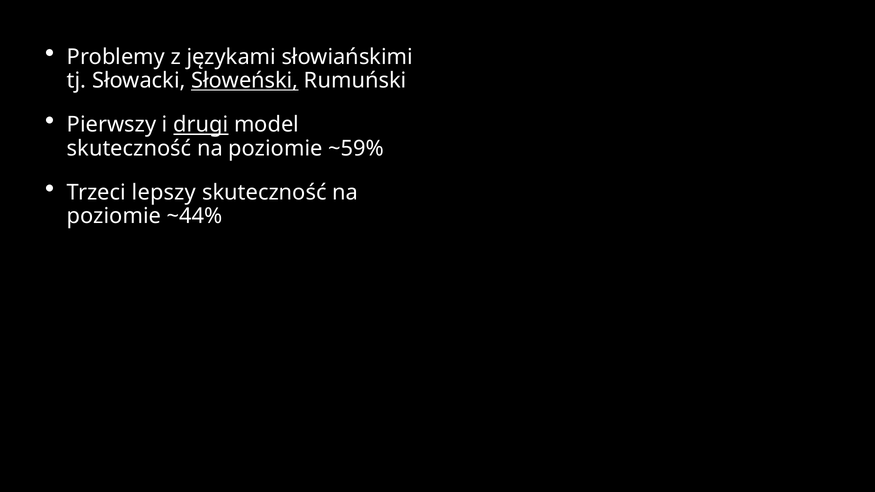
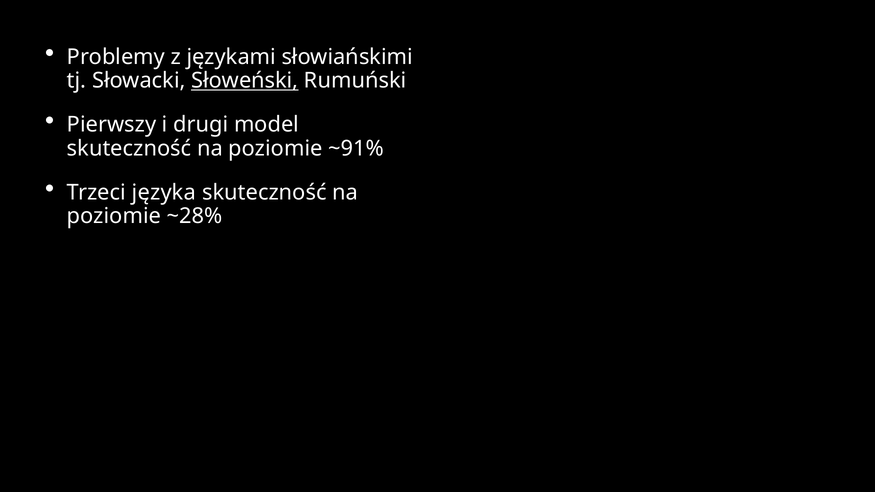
drugi underline: present -> none (201, 125)
~59%: ~59% -> ~91% (356, 148)
lepszy: lepszy -> języka (164, 193)
~44%: ~44% -> ~28% (195, 216)
